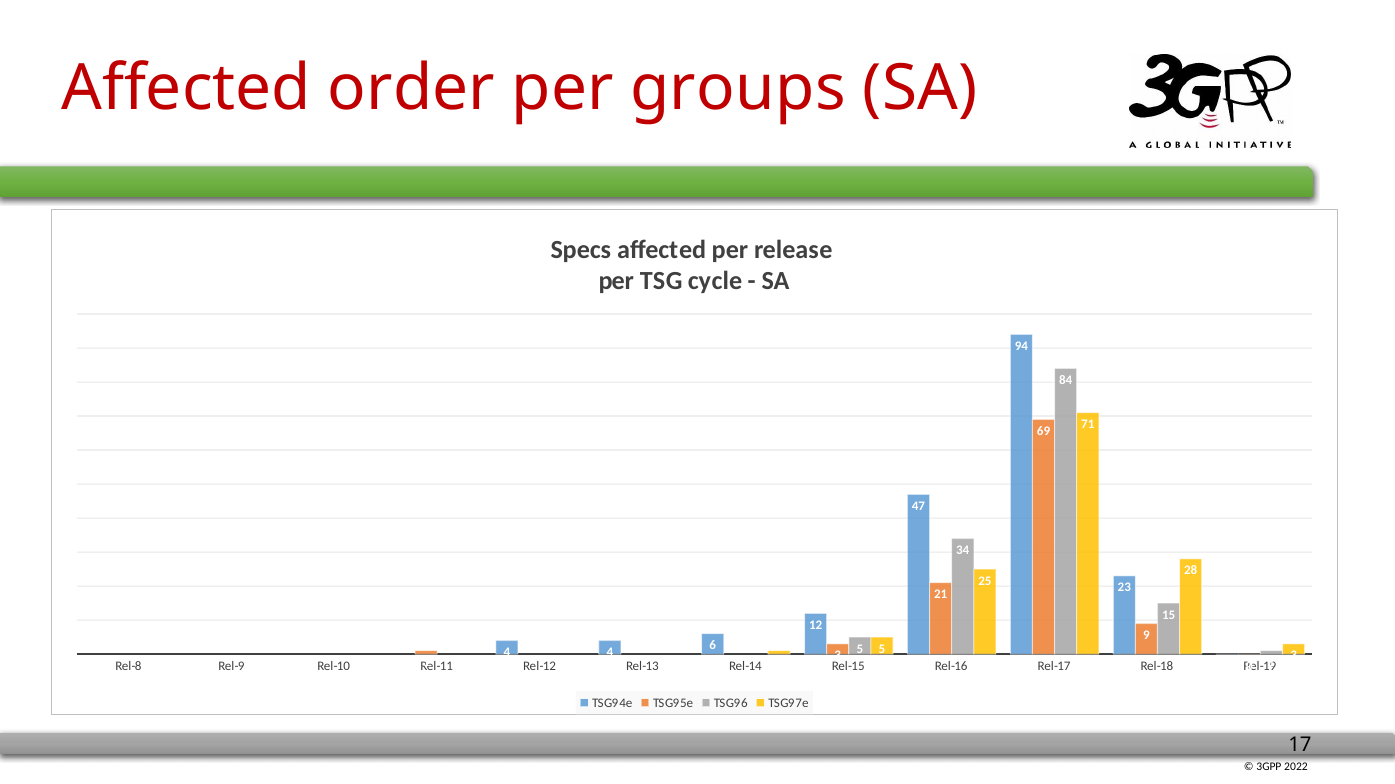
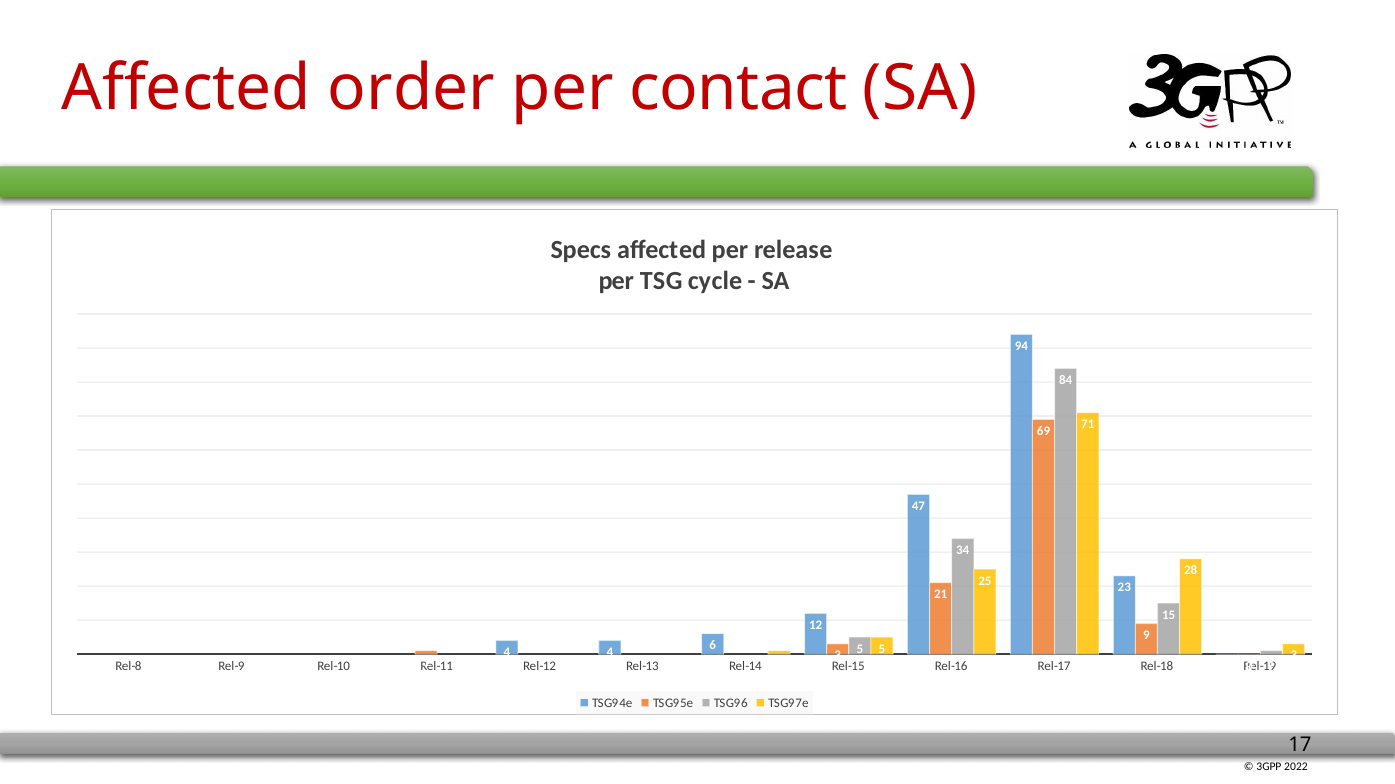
groups: groups -> contact (739, 88)
